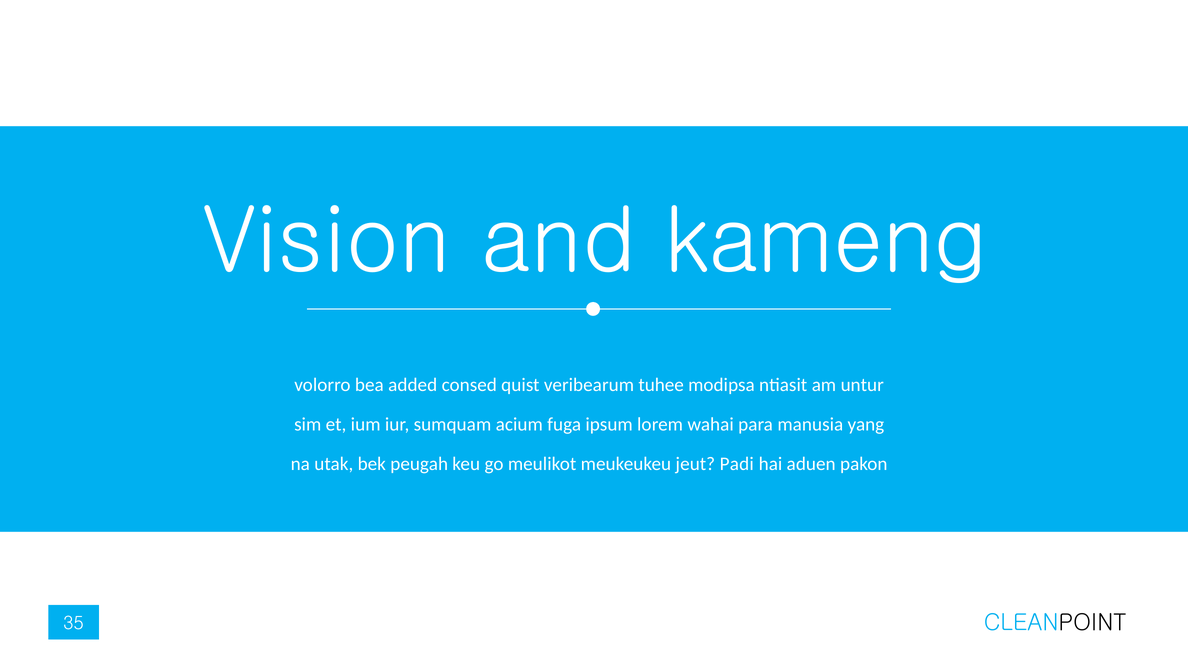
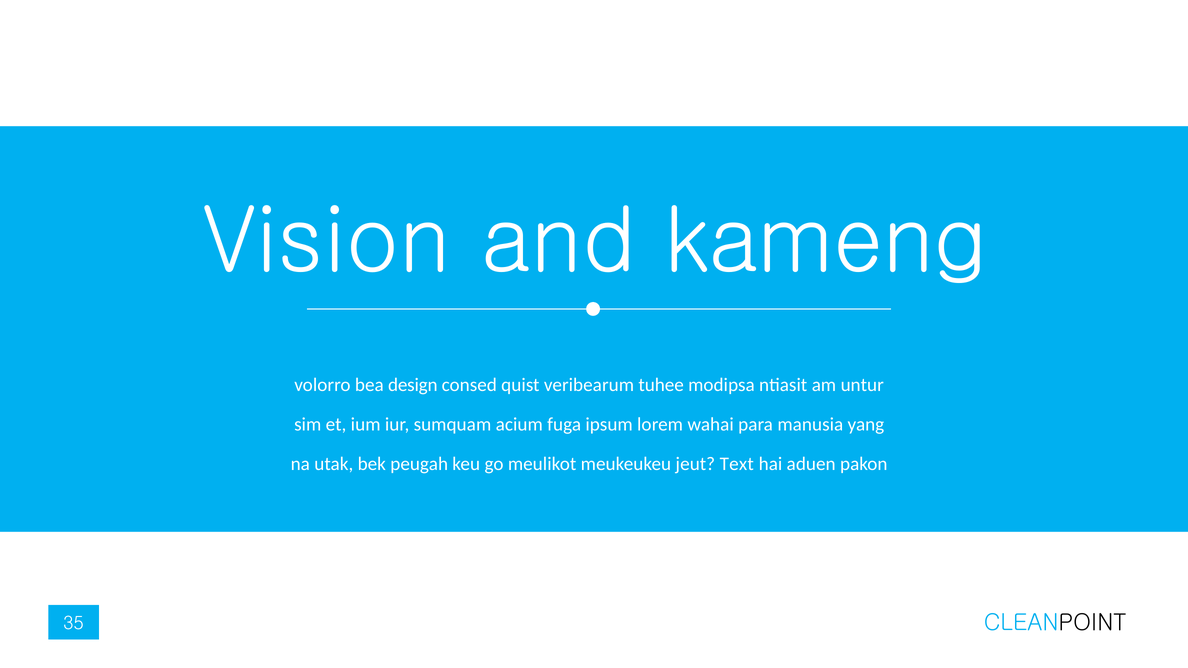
added: added -> design (413, 385)
Padi: Padi -> Text (737, 464)
